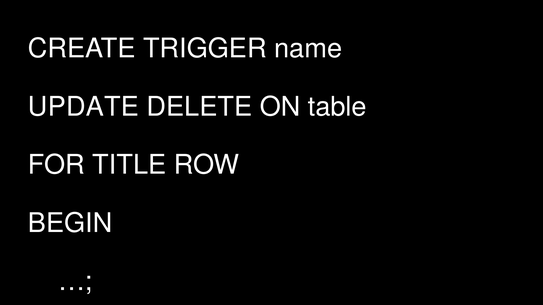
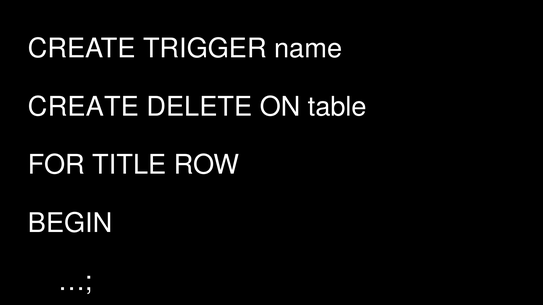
UPDATE: UPDATE -> CREATE (83, 107)
